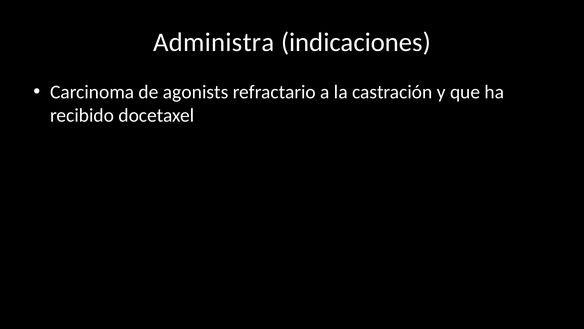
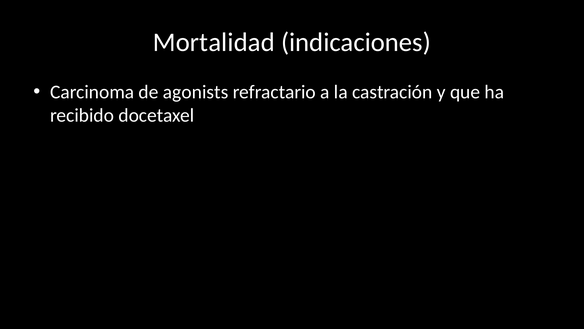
Administra: Administra -> Mortalidad (214, 42)
